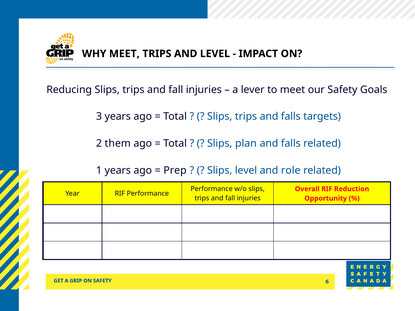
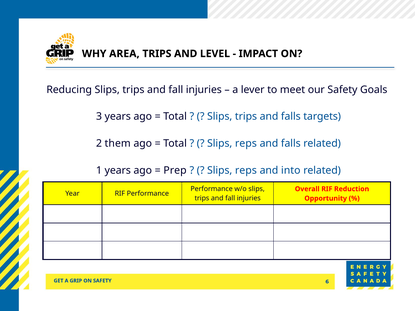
WHY MEET: MEET -> AREA (124, 54)
plan: plan -> reps (246, 144)
level: level -> reps (246, 171)
role: role -> into (291, 171)
